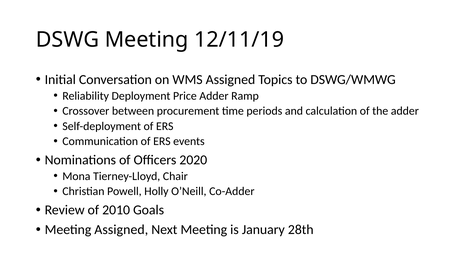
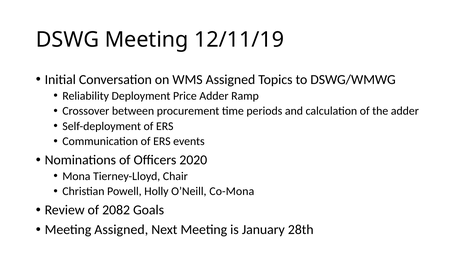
Co-Adder: Co-Adder -> Co-Mona (232, 191)
2010: 2010 -> 2082 (116, 210)
